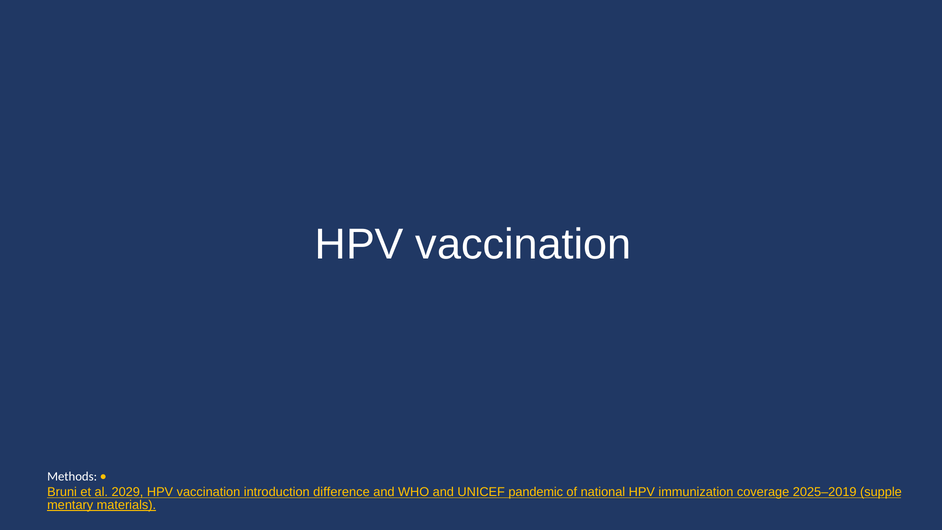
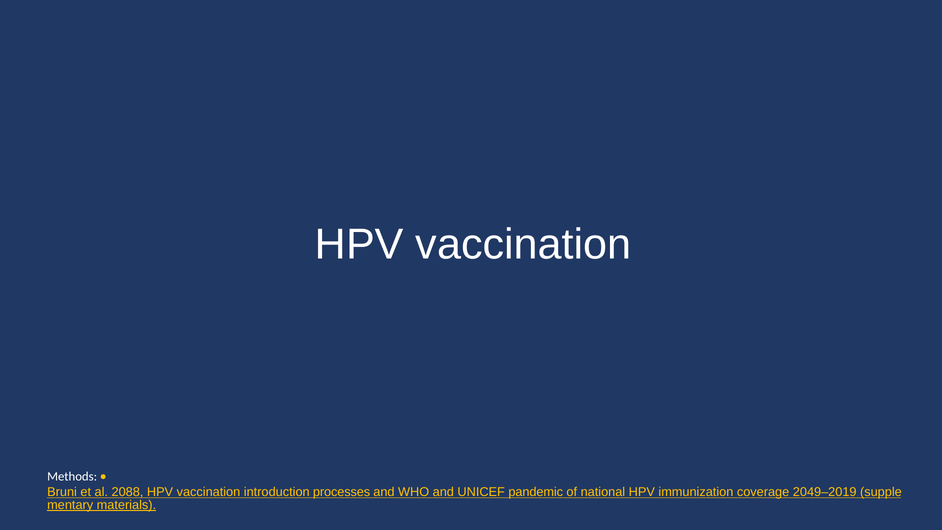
2029: 2029 -> 2088 (127, 492)
difference: difference -> processes (342, 492)
2025–2019: 2025–2019 -> 2049–2019 (825, 492)
